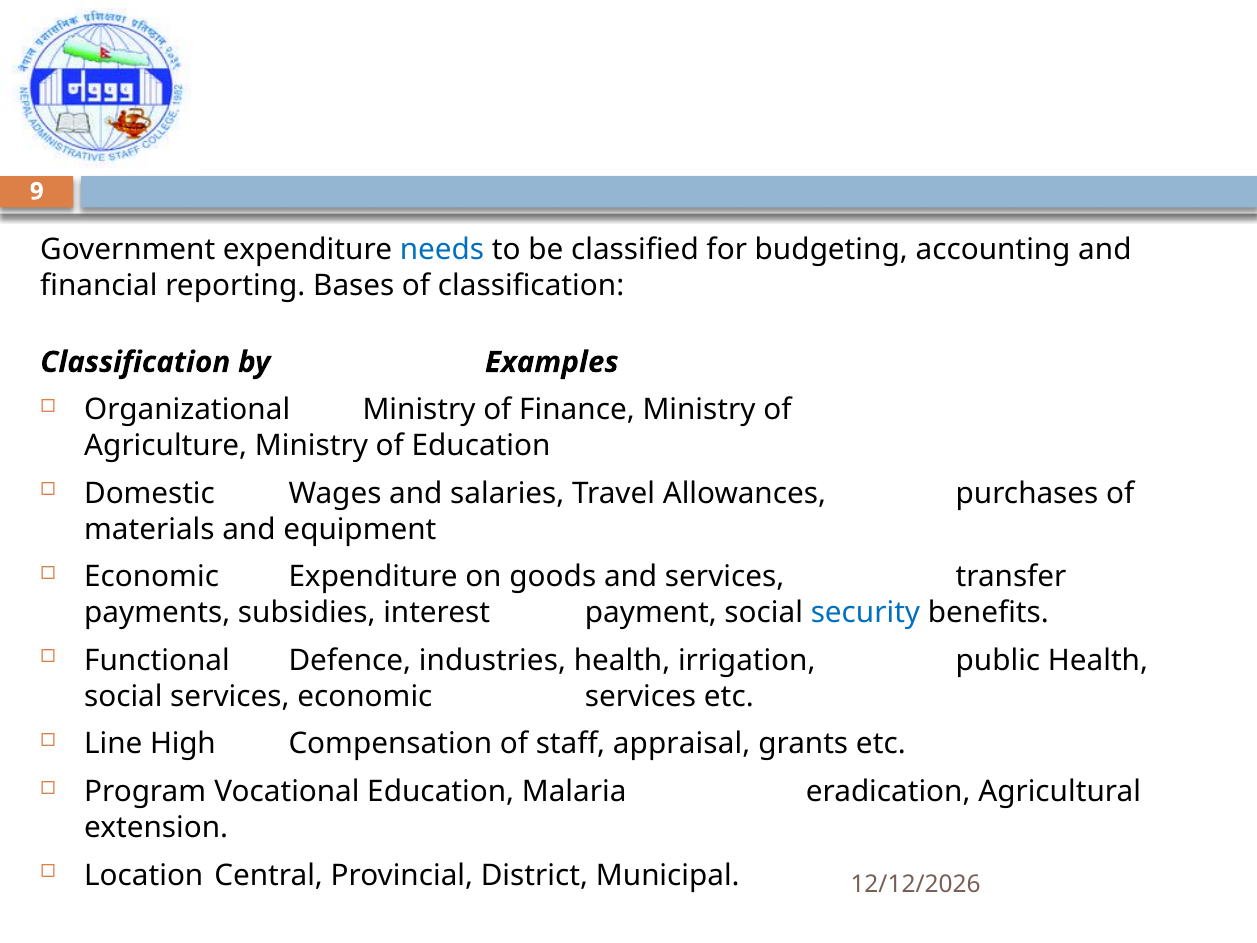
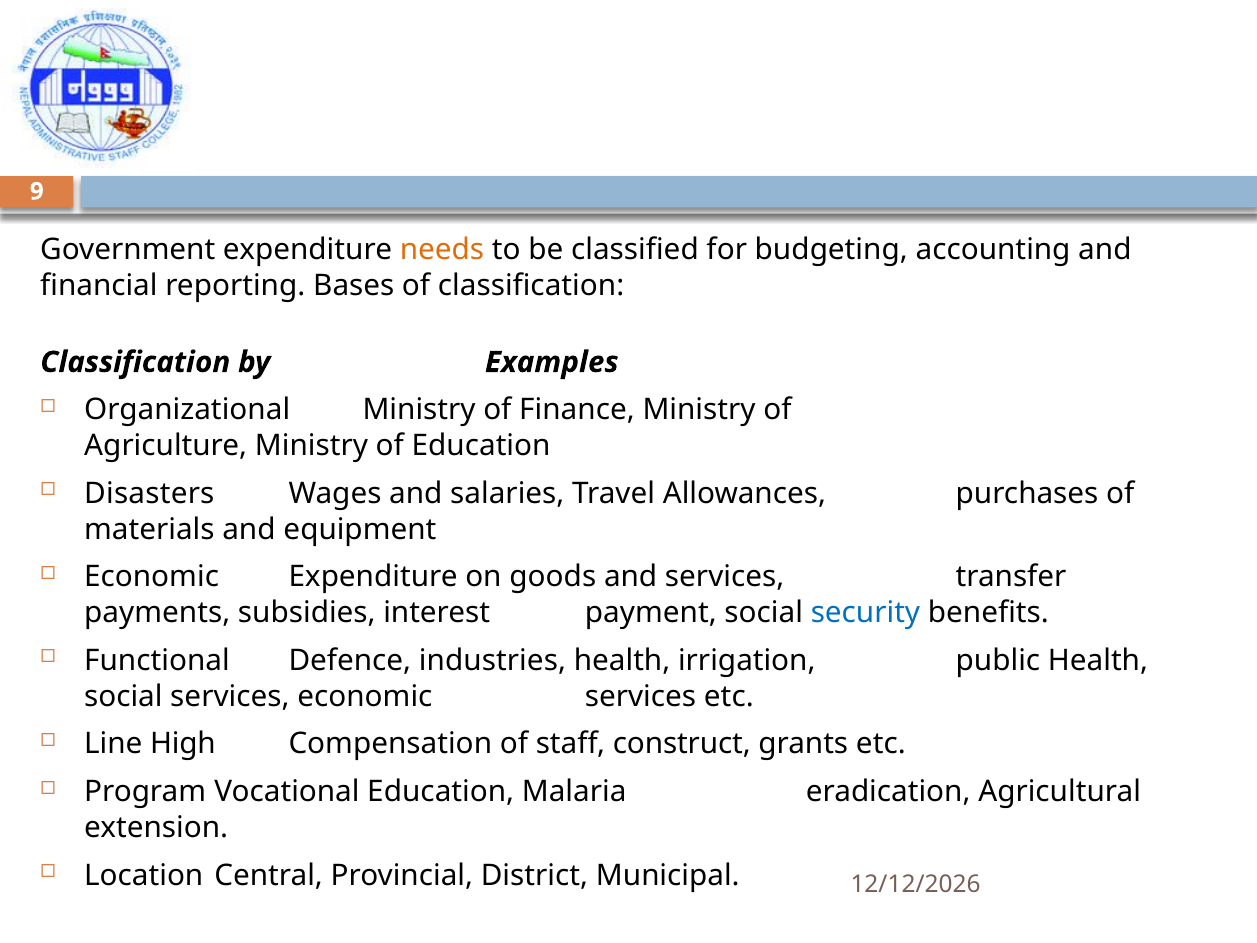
needs colour: blue -> orange (442, 250)
Domestic: Domestic -> Disasters (149, 493)
appraisal: appraisal -> construct (682, 744)
